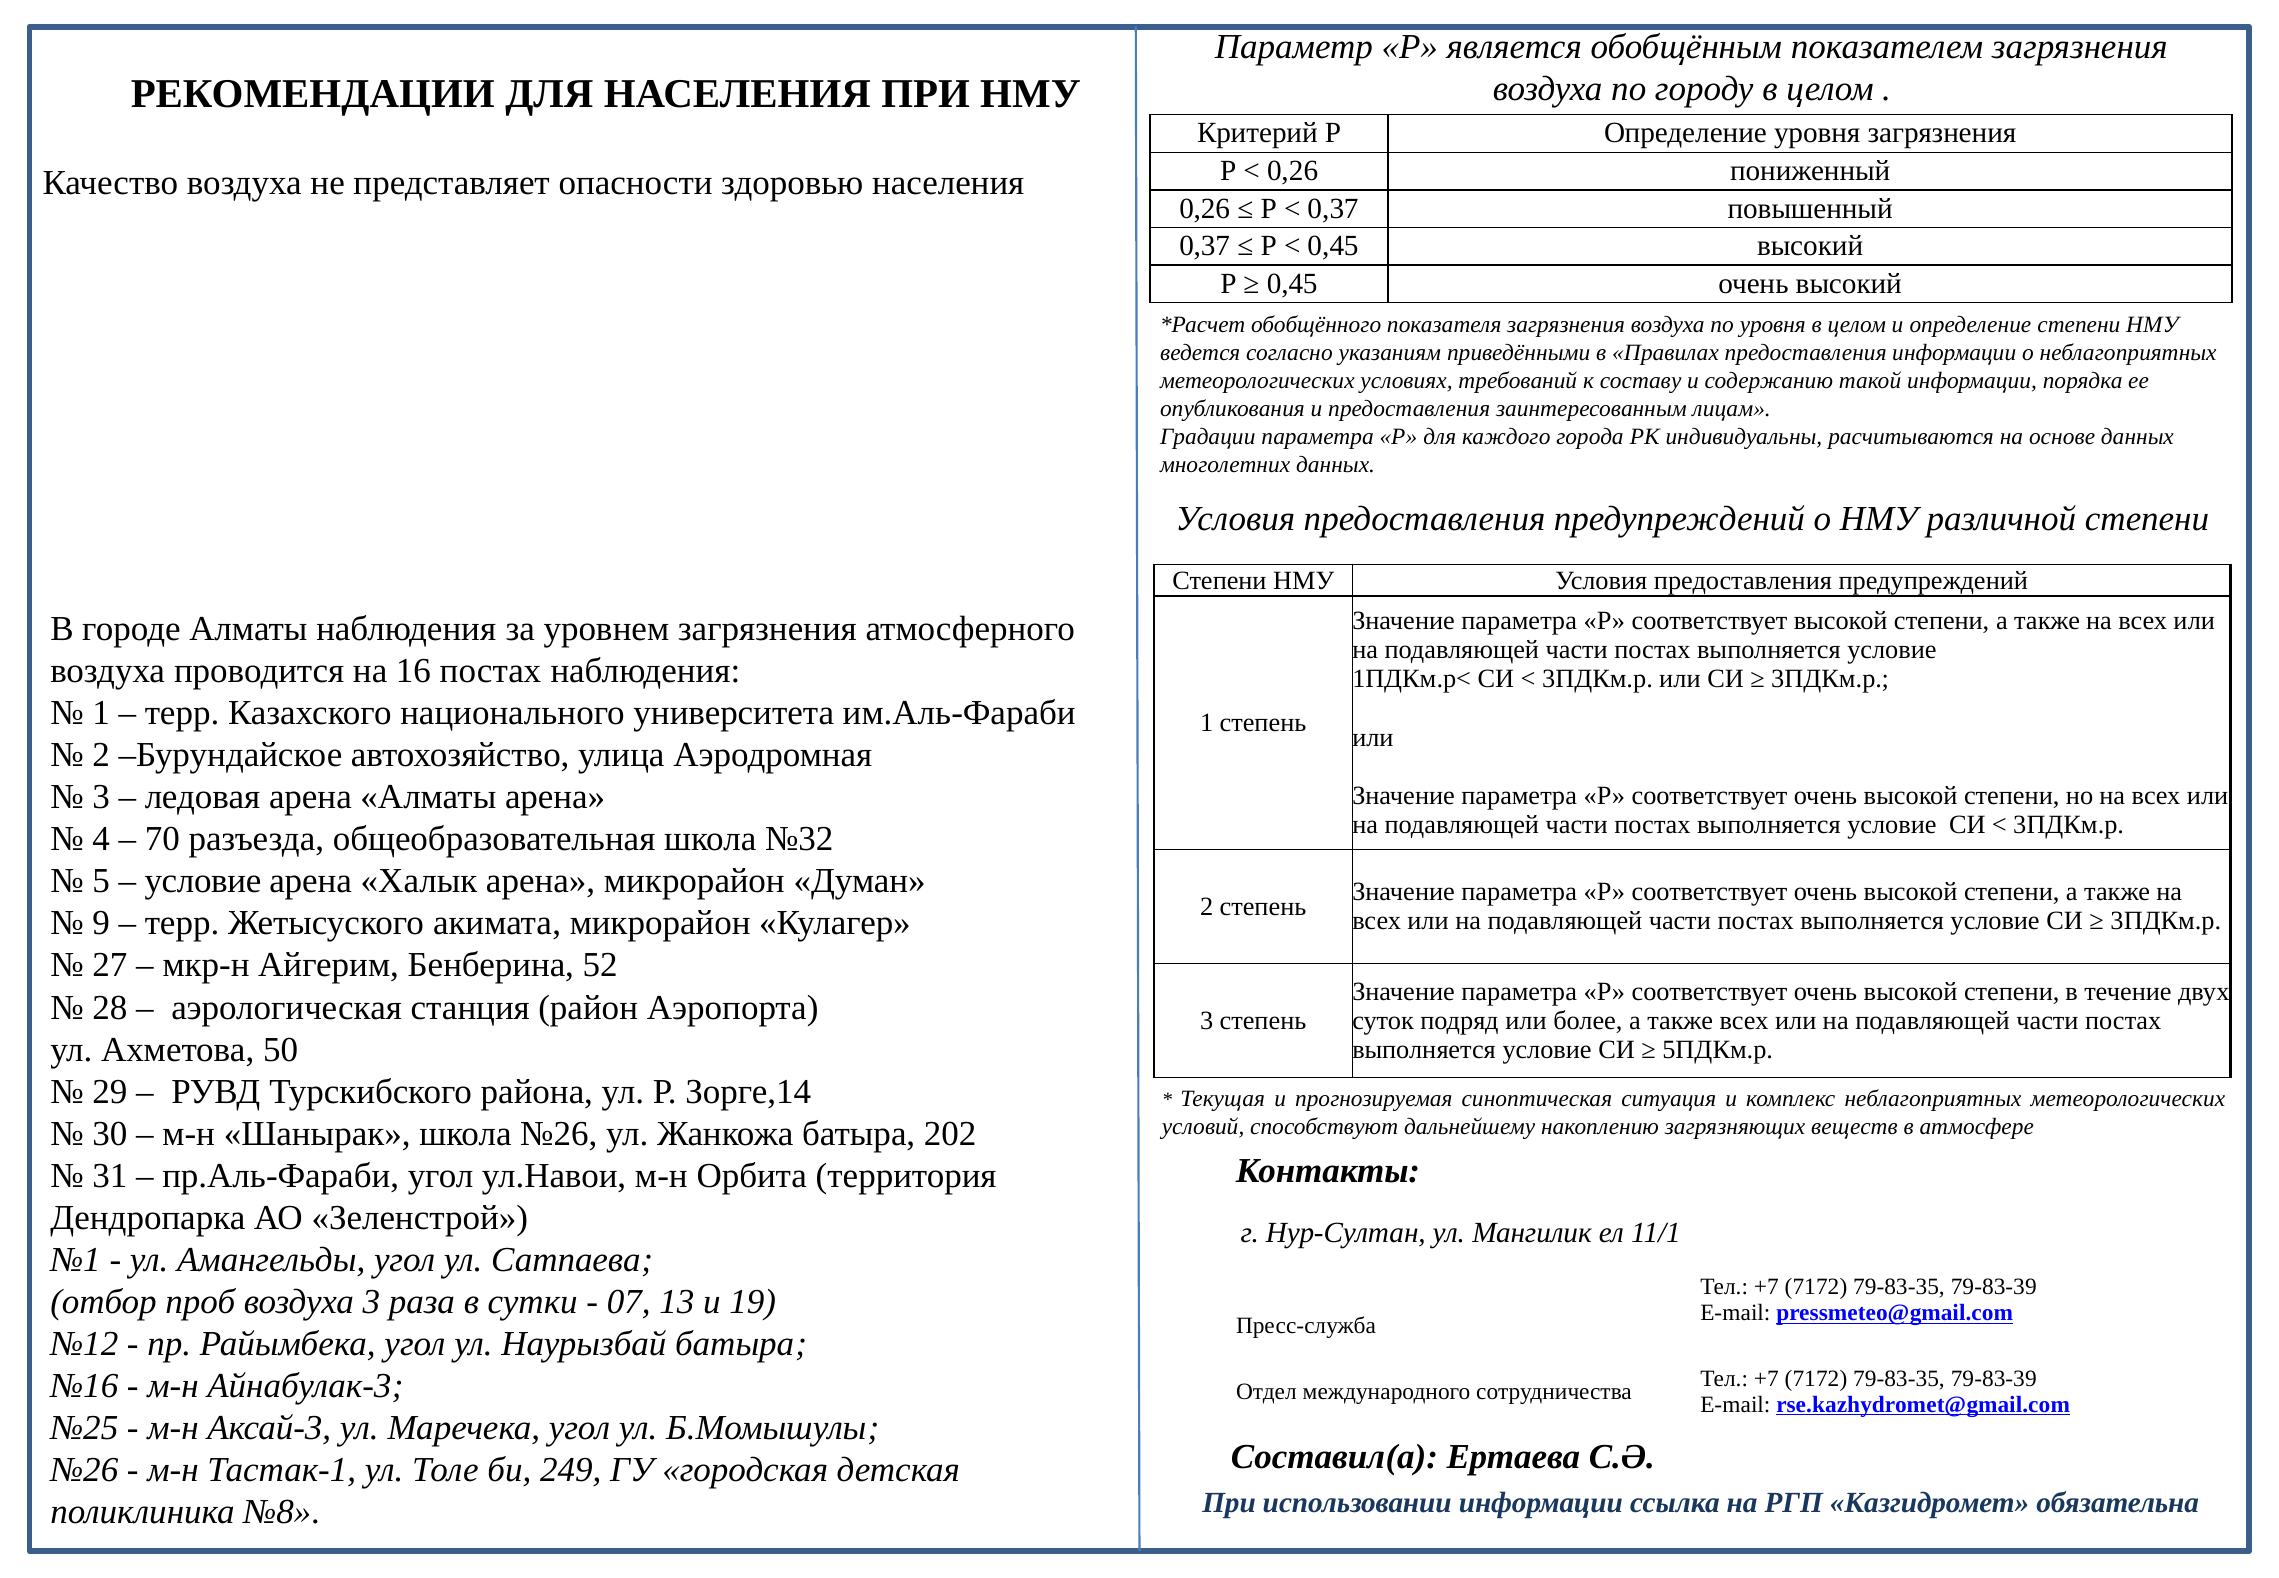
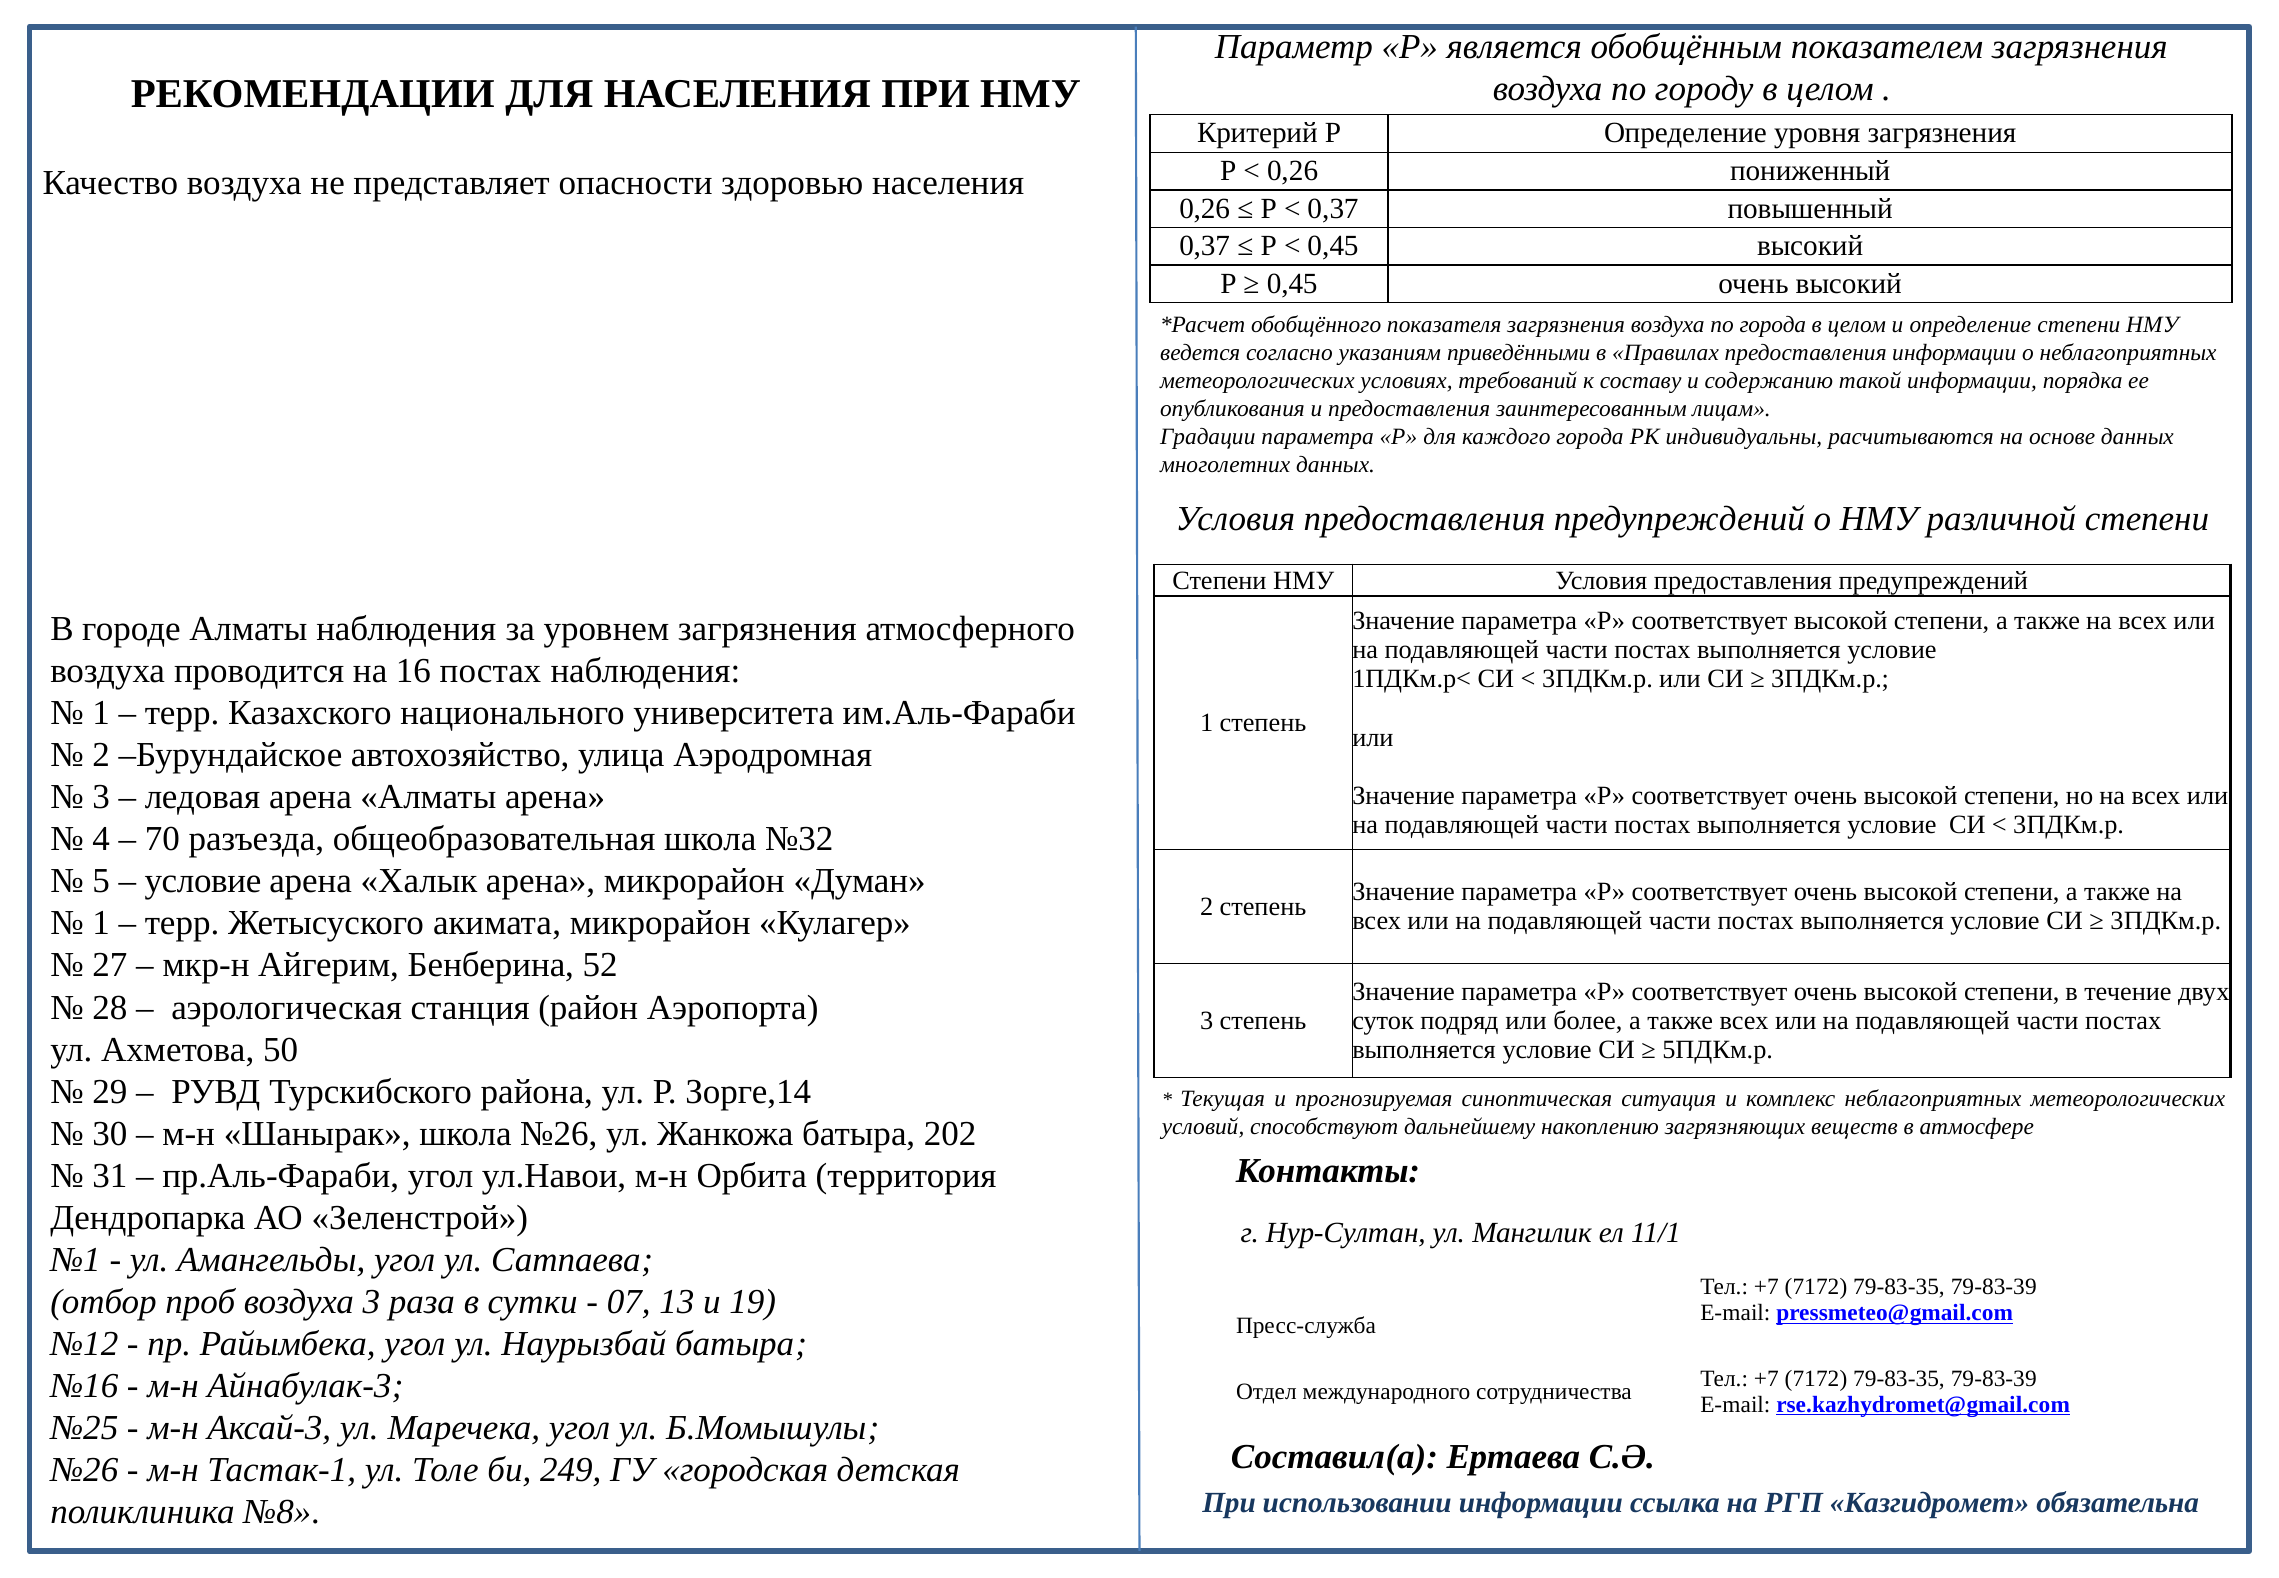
по уровня: уровня -> города (1773, 325)
9: 9 -> 1 (101, 923)
